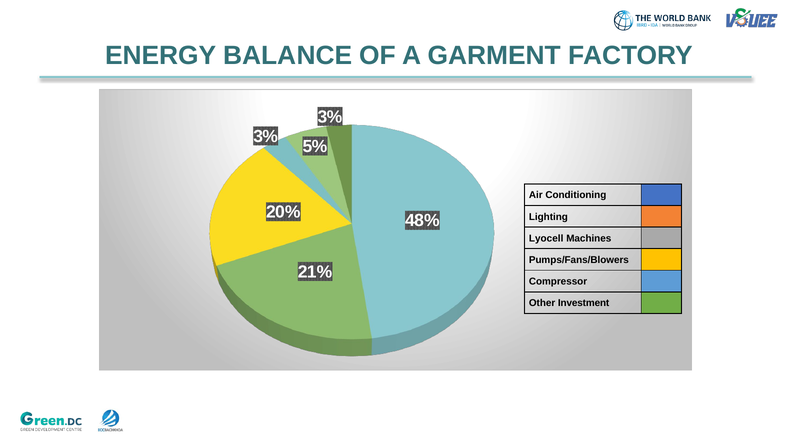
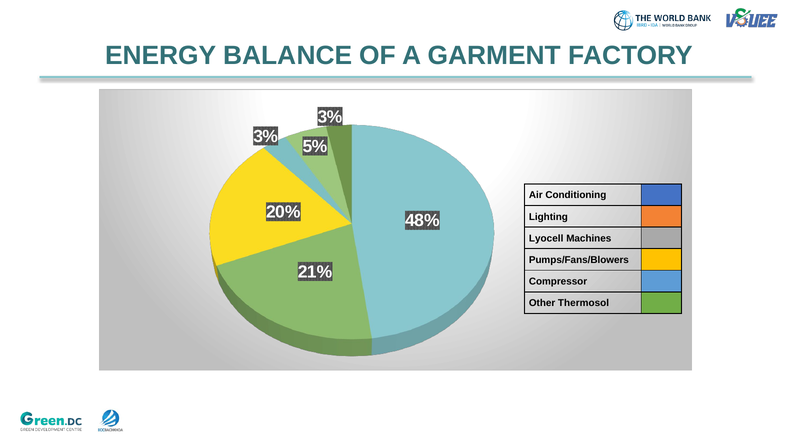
Investment: Investment -> Thermosol (584, 303)
